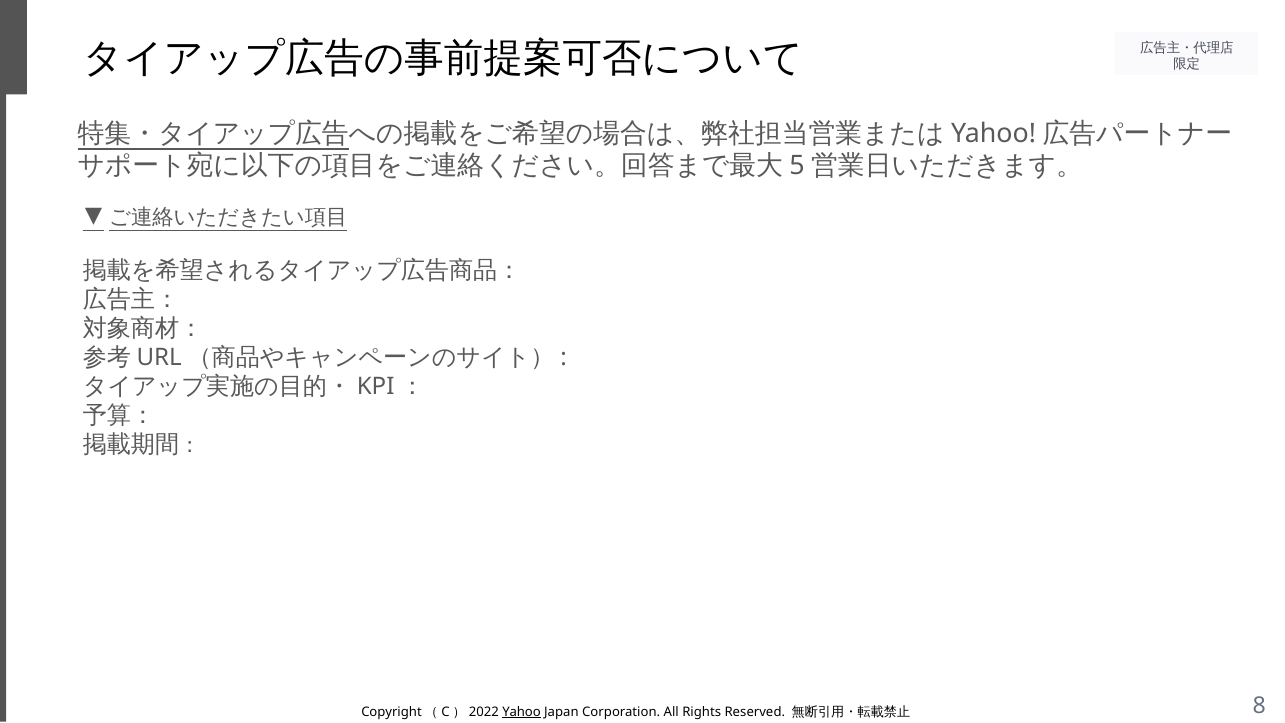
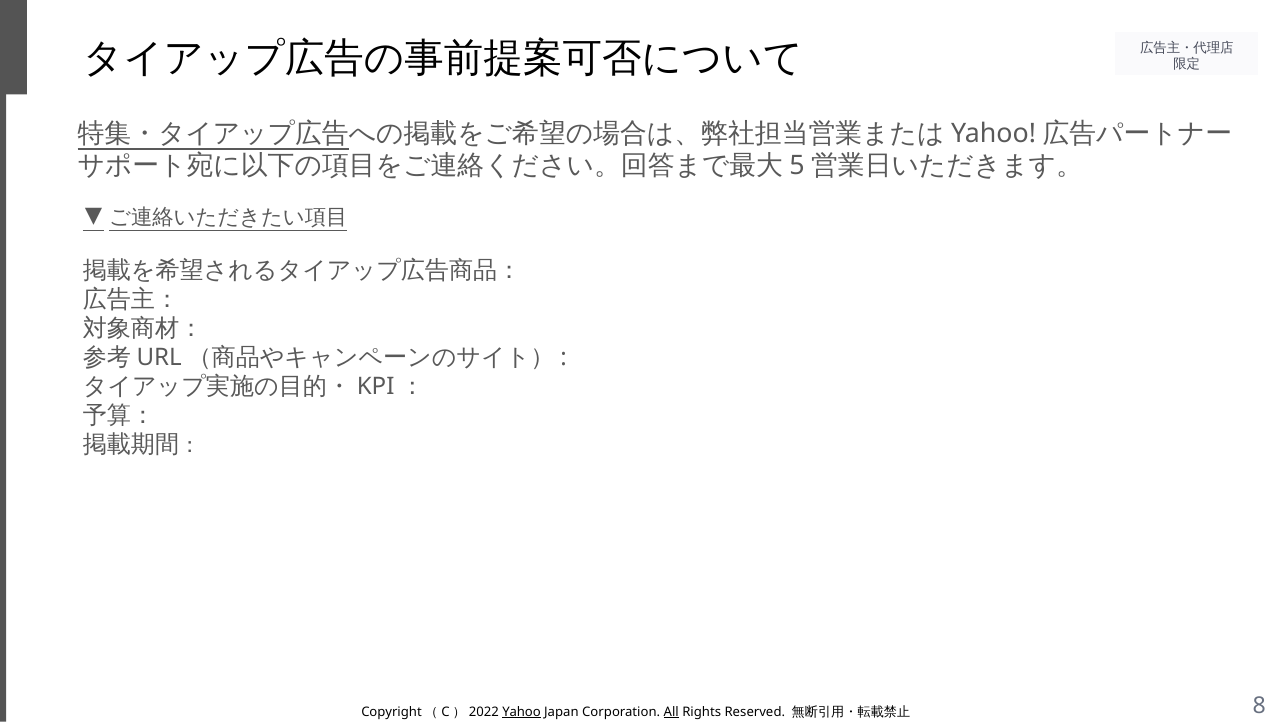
All underline: none -> present (671, 712)
